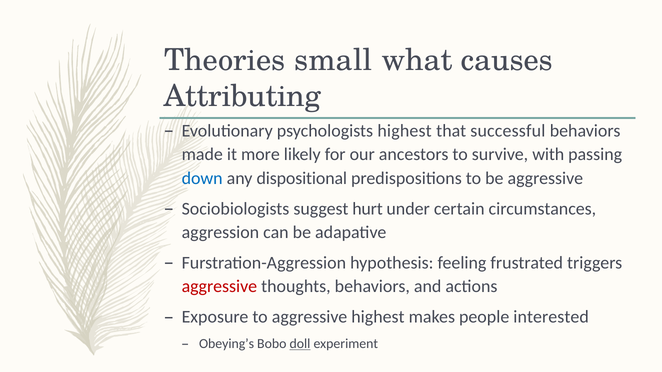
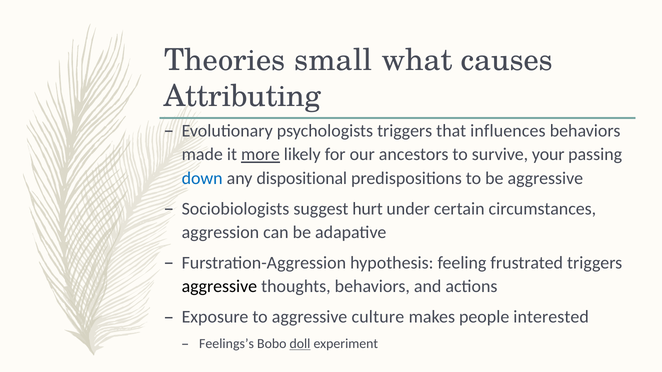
psychologists highest: highest -> triggers (405, 131)
successful: successful -> influences (508, 131)
more underline: none -> present (260, 155)
with: with -> your (548, 155)
aggressive colour: red -> black (219, 287)
aggressive highest: highest -> culture (378, 317)
Obeying’s: Obeying’s -> Feelings’s (226, 344)
